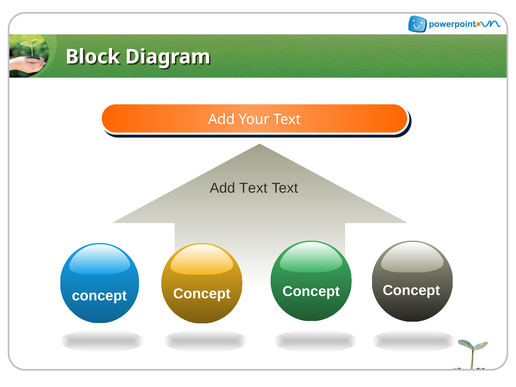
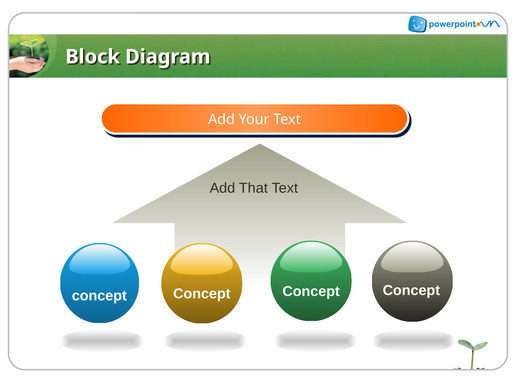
Add Text: Text -> That (253, 188)
